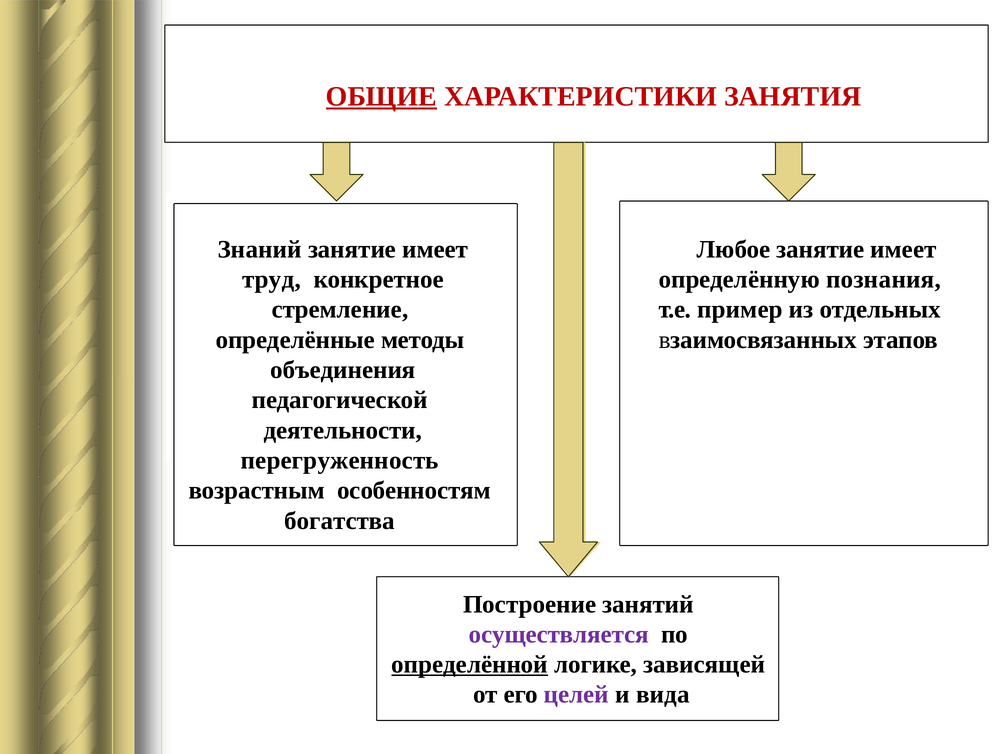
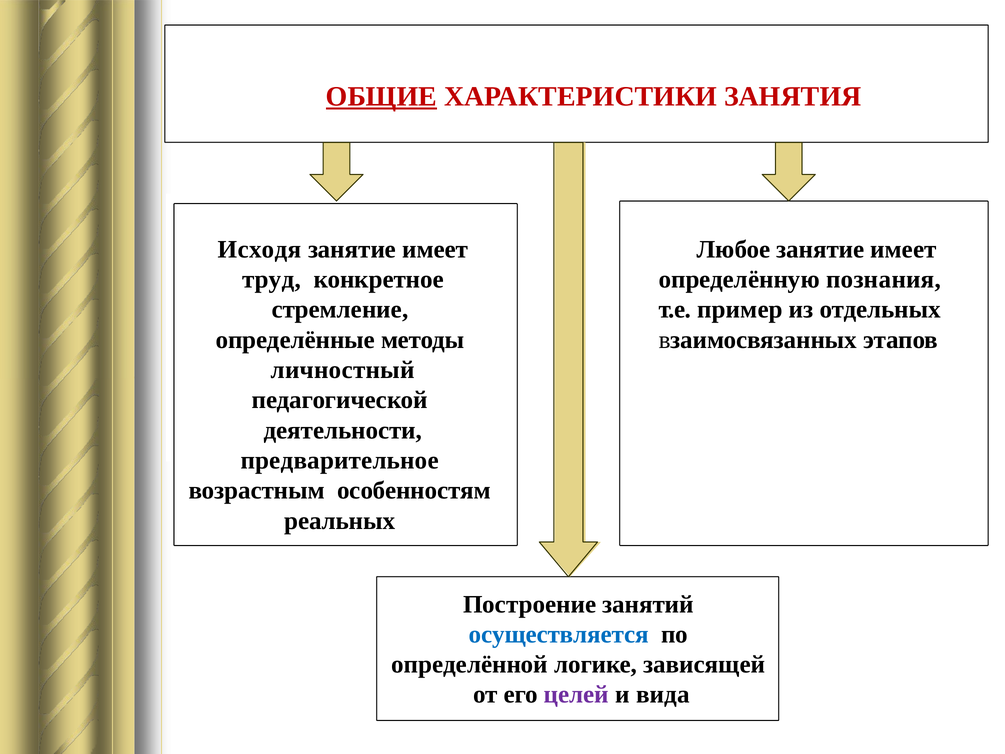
Знаний: Знаний -> Исходя (260, 249)
объединения: объединения -> личностный (343, 370)
перегруженность: перегруженность -> предварительное (340, 460)
богатства: богатства -> реальных (340, 521)
осуществляется colour: purple -> blue (559, 634)
определённой underline: present -> none (470, 664)
